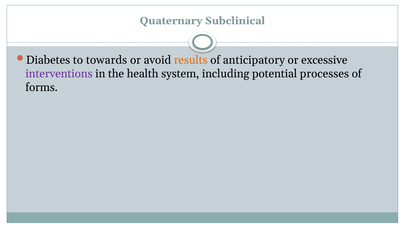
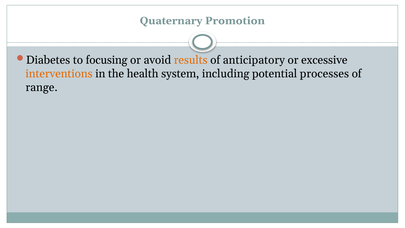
Subclinical: Subclinical -> Promotion (235, 21)
towards: towards -> focusing (107, 60)
interventions colour: purple -> orange (59, 74)
forms: forms -> range (42, 87)
